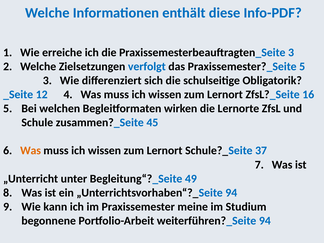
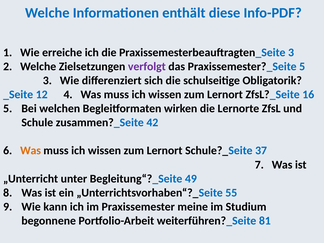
verfolgt colour: blue -> purple (147, 66)
45: 45 -> 42 (152, 123)
„Unterrichtsvorhaben“?_Seite 94: 94 -> 55 (231, 193)
weiterführen?_Seite 94: 94 -> 81 (265, 221)
